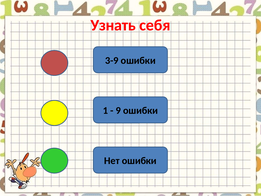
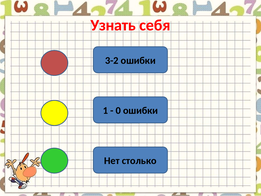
3-9: 3-9 -> 3-2 (112, 60)
9: 9 -> 0 (118, 110)
Нет ошибки: ошибки -> столько (139, 161)
